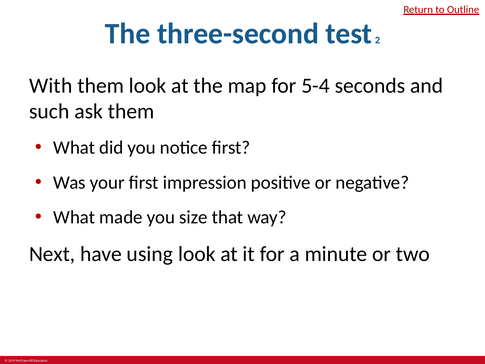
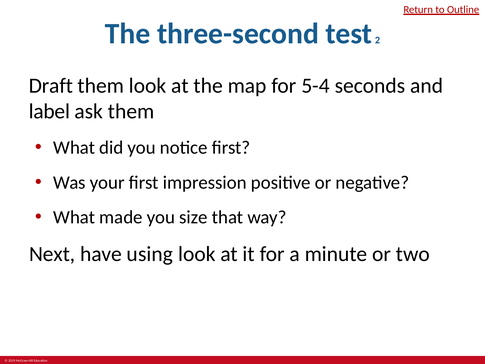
With: With -> Draft (51, 86)
such: such -> label (49, 111)
